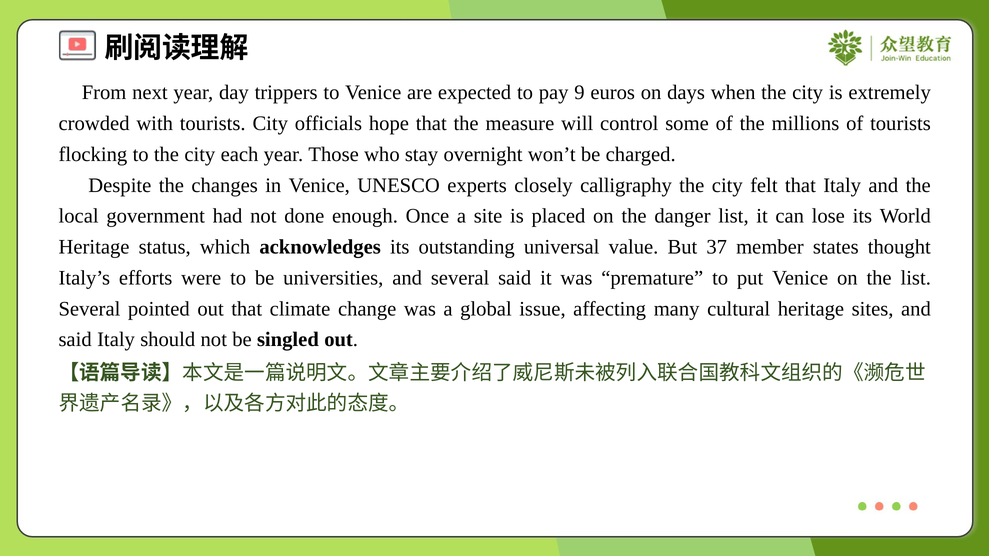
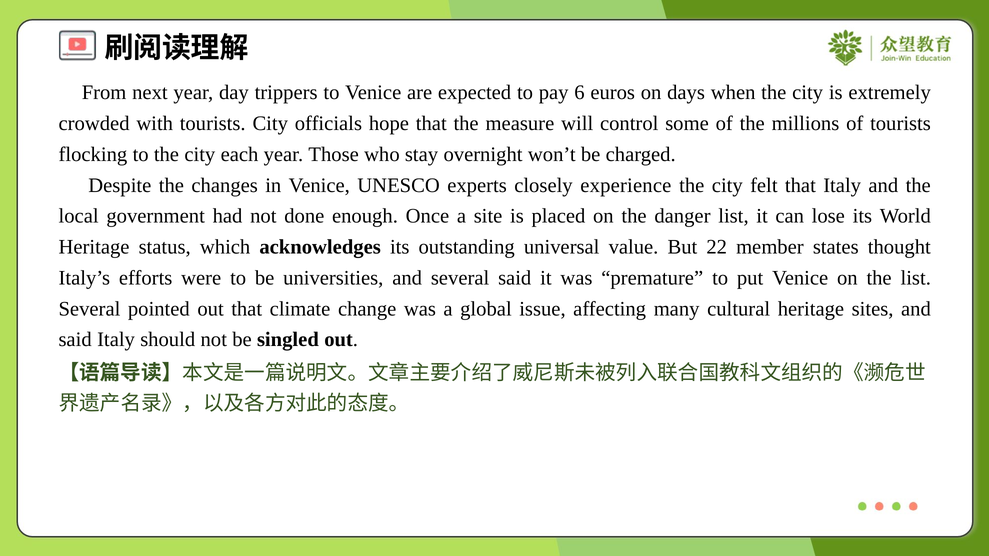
9: 9 -> 6 (580, 93)
calligraphy: calligraphy -> experience (626, 185)
37: 37 -> 22 (717, 247)
